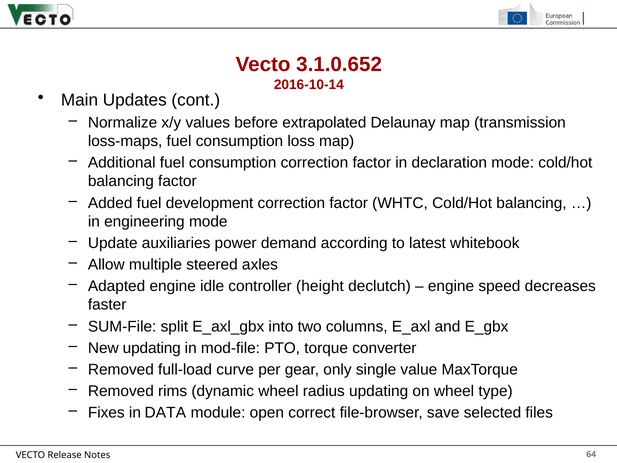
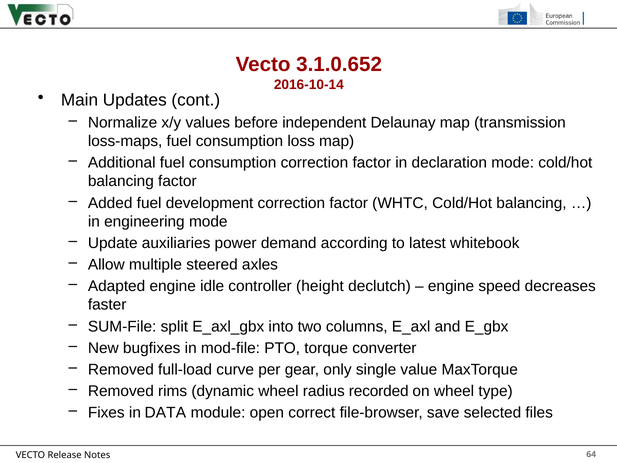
extrapolated: extrapolated -> independent (324, 123)
New updating: updating -> bugfixes (152, 348)
radius updating: updating -> recorded (379, 391)
